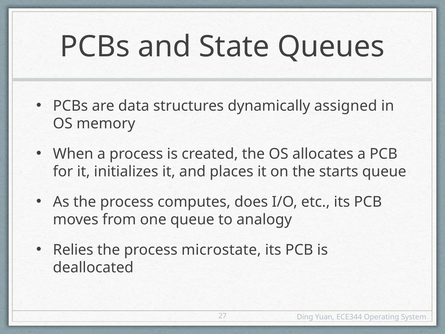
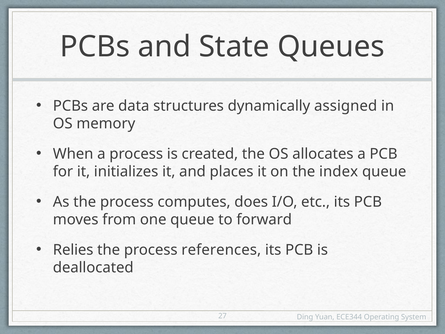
starts: starts -> index (339, 172)
analogy: analogy -> forward (264, 219)
microstate: microstate -> references (221, 250)
